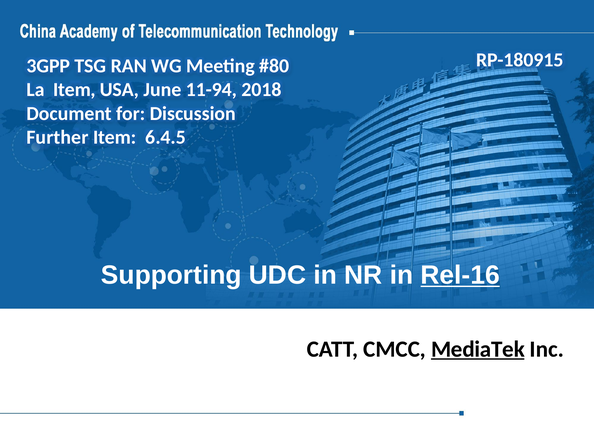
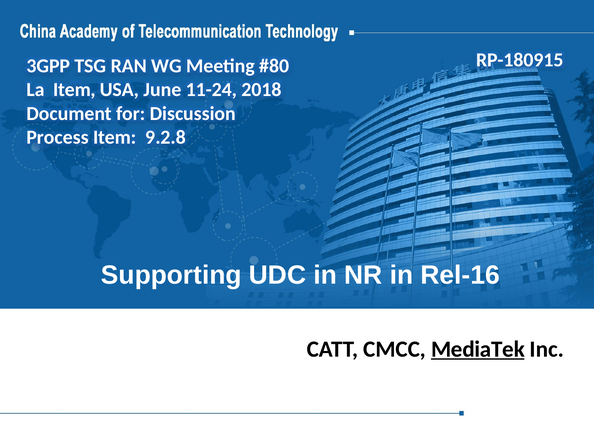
11-94: 11-94 -> 11-24 (211, 90)
Further: Further -> Process (57, 137)
6.4.5: 6.4.5 -> 9.2.8 (166, 137)
Rel-16 underline: present -> none (460, 275)
